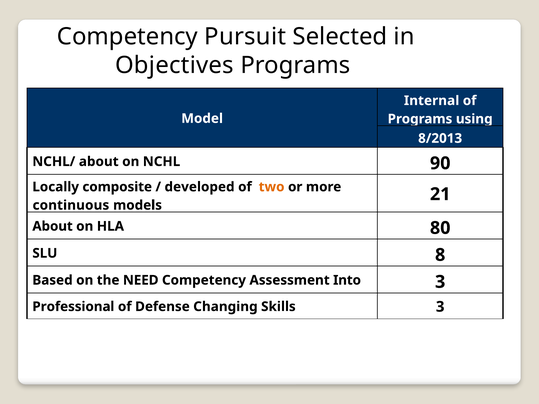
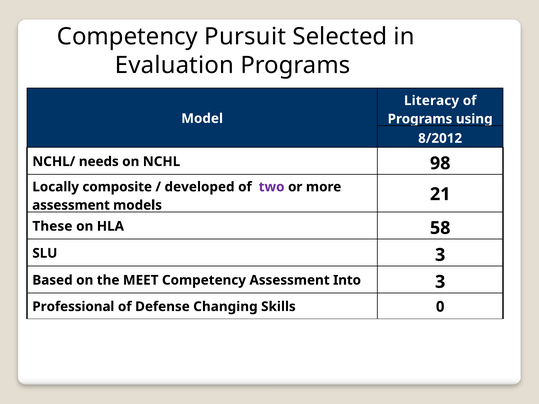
Objectives: Objectives -> Evaluation (174, 65)
Internal: Internal -> Literacy (432, 101)
8/2013: 8/2013 -> 8/2012 (440, 138)
NCHL/ about: about -> needs (99, 162)
90: 90 -> 98 (440, 163)
two colour: orange -> purple (272, 187)
continuous: continuous -> assessment (71, 205)
About: About -> These (52, 226)
80: 80 -> 58 (440, 228)
SLU 8: 8 -> 3 (440, 255)
NEED: NEED -> MEET (141, 280)
Skills 3: 3 -> 0 (440, 307)
